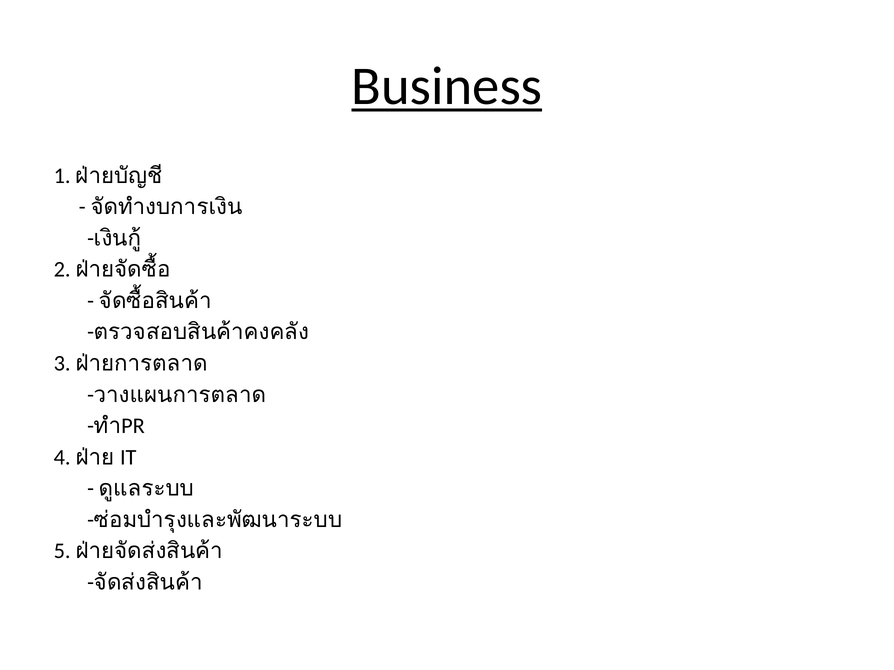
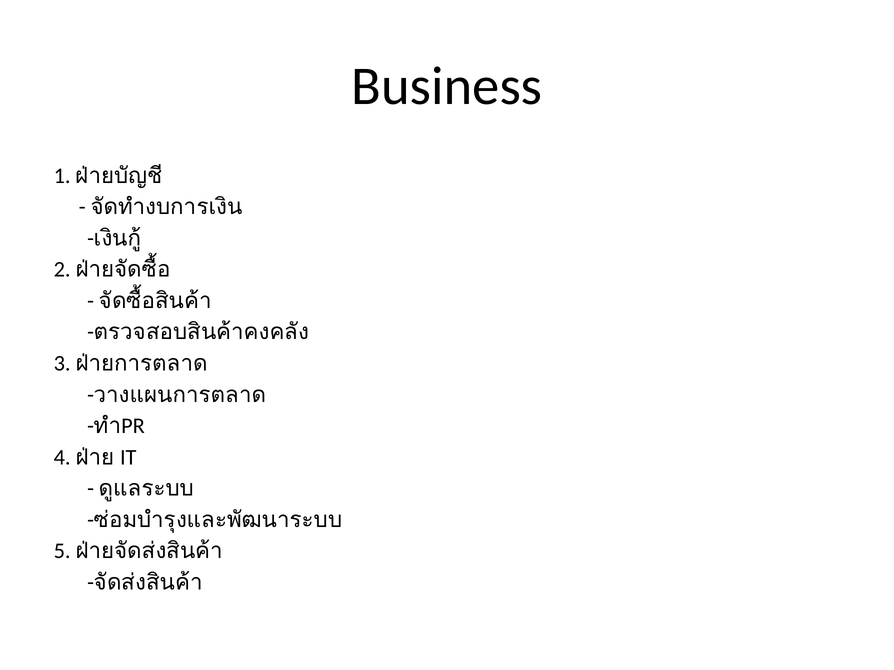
Business underline: present -> none (447, 87)
